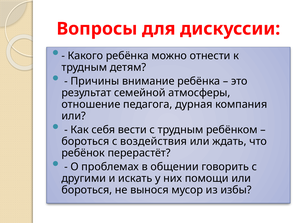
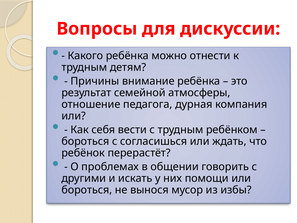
воздействия: воздействия -> согласишься (154, 141)
